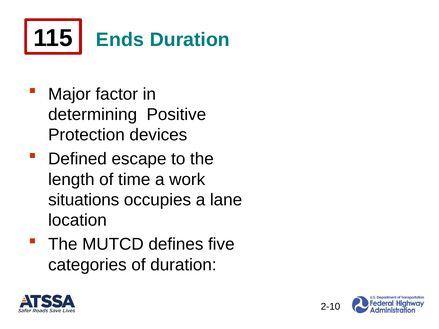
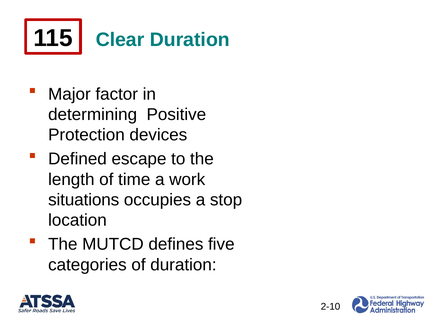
Ends: Ends -> Clear (120, 40)
lane: lane -> stop (226, 200)
